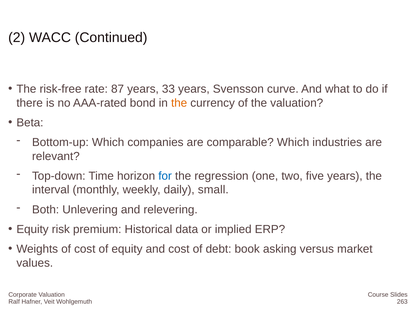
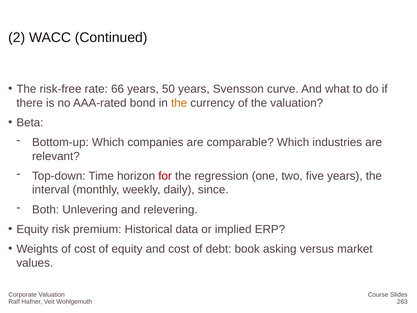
87: 87 -> 66 (118, 89)
33: 33 -> 50 (168, 89)
for colour: blue -> red (165, 176)
small: small -> since (213, 190)
